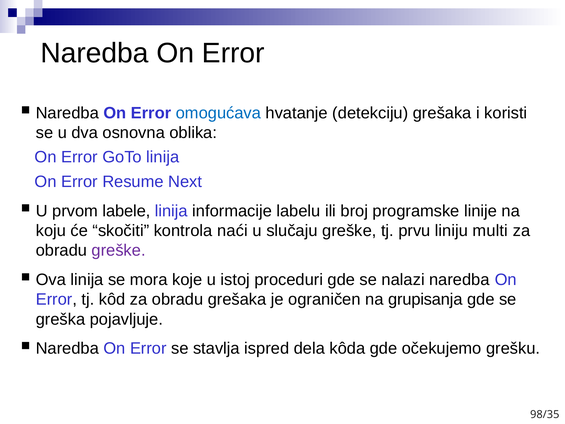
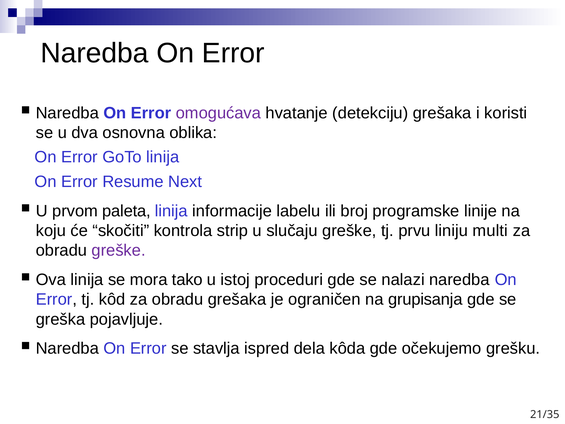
omogućava colour: blue -> purple (218, 113)
labele: labele -> paleta (126, 211)
naći: naći -> strip (233, 231)
koje: koje -> tako (187, 280)
98/35: 98/35 -> 21/35 (545, 414)
